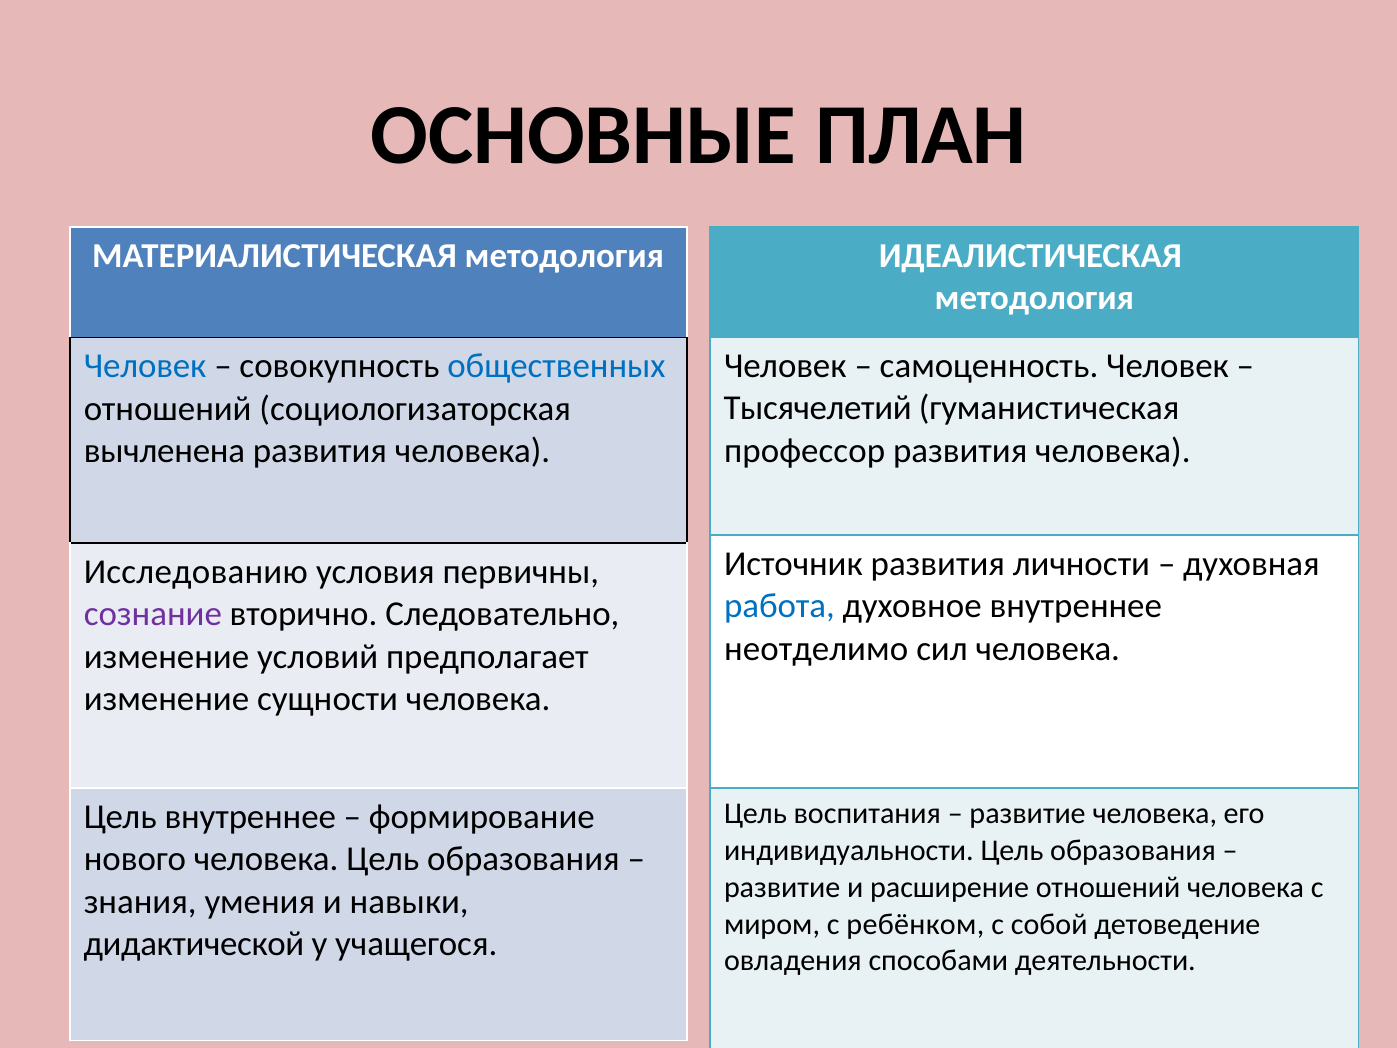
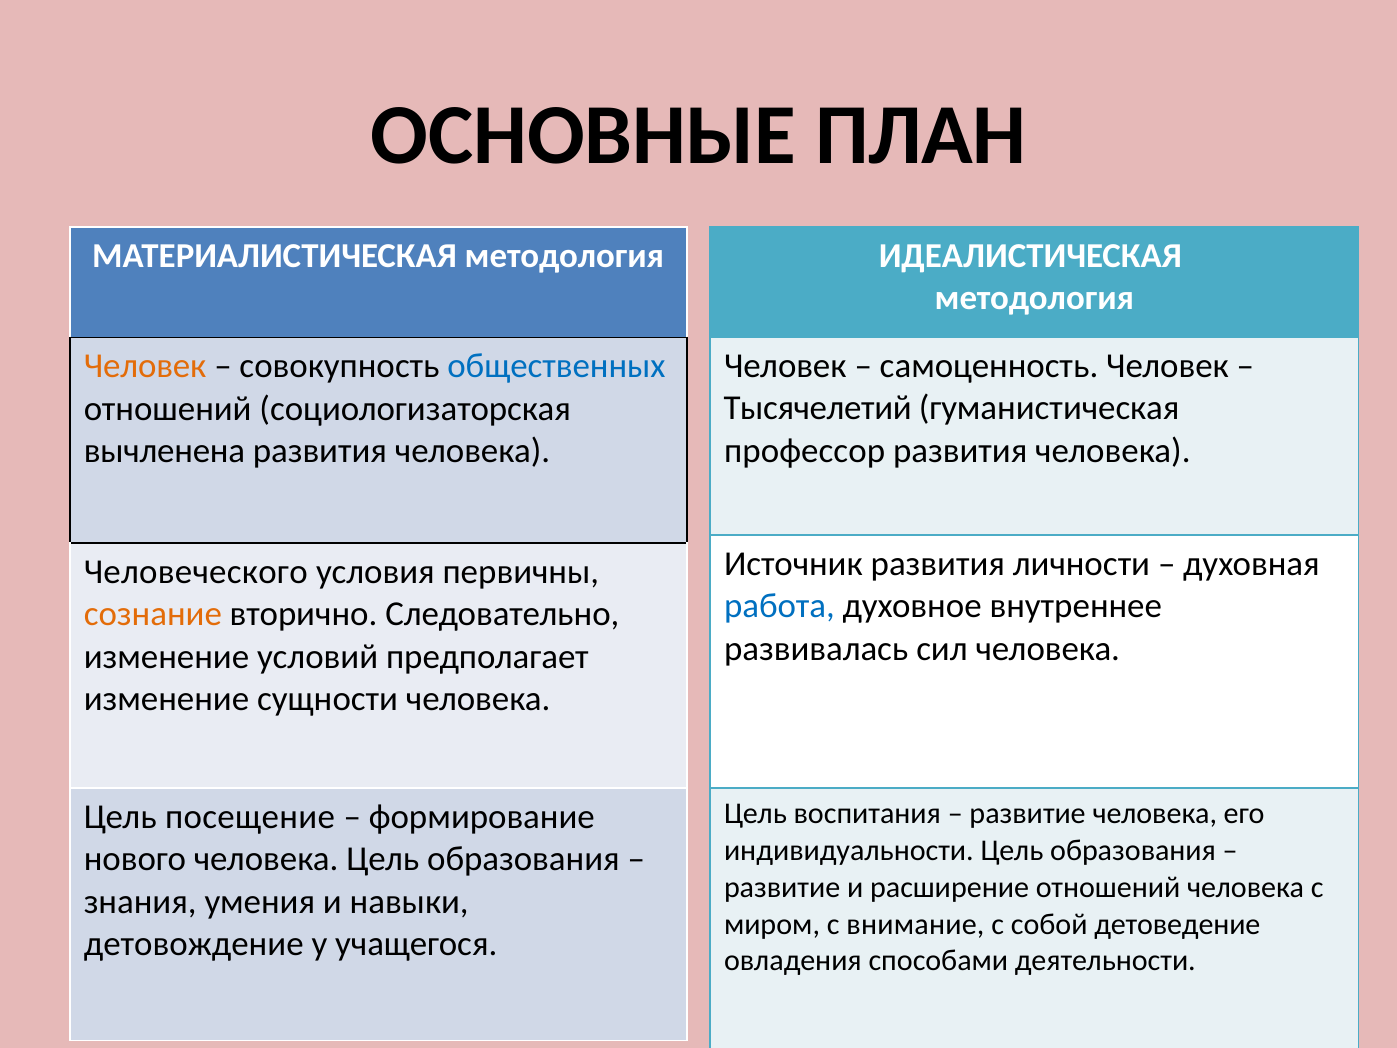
Человек colour: blue -> orange (145, 366)
Исследованию: Исследованию -> Человеческого (196, 571)
сознание colour: purple -> orange (153, 614)
неотделимо: неотделимо -> развивалась (816, 649)
Цель внутреннее: внутреннее -> посещение (250, 816)
ребёнком: ребёнком -> внимание (915, 924)
дидактической: дидактической -> детовождение (194, 944)
